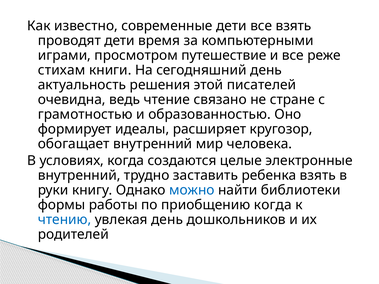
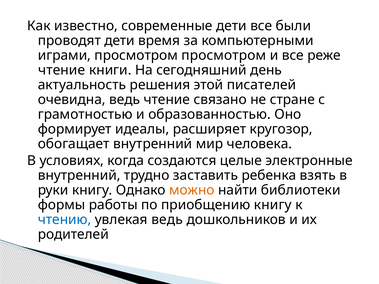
все взять: взять -> были (293, 26)
просмотром путешествие: путешествие -> просмотром (224, 55)
стихам: стихам -> чтение (62, 70)
можно colour: blue -> orange (192, 190)
приобщению когда: когда -> книгу (273, 205)
увлекая день: день -> ведь (167, 220)
